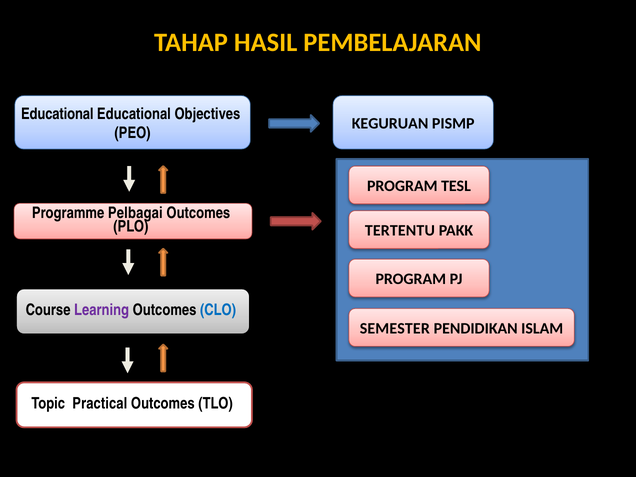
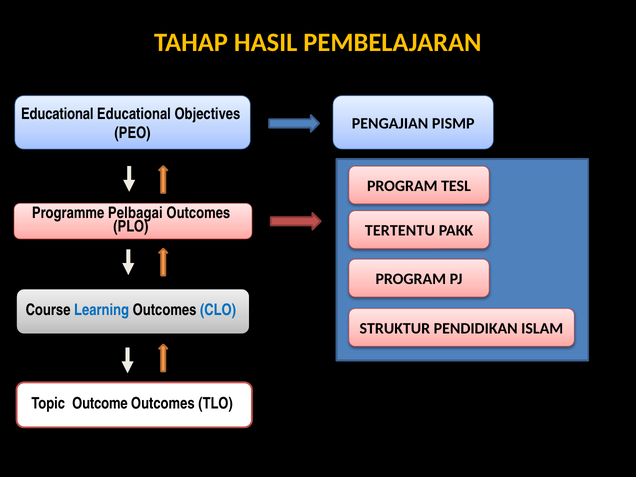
KEGURUAN: KEGURUAN -> PENGAJIAN (390, 123)
Learning colour: purple -> blue (102, 310)
SEMESTER: SEMESTER -> STRUKTUR (395, 329)
Practical: Practical -> Outcome (100, 404)
